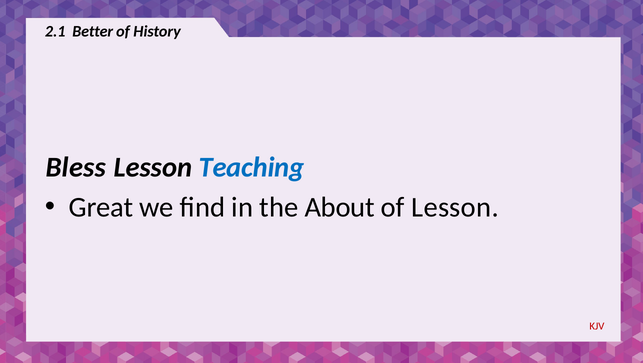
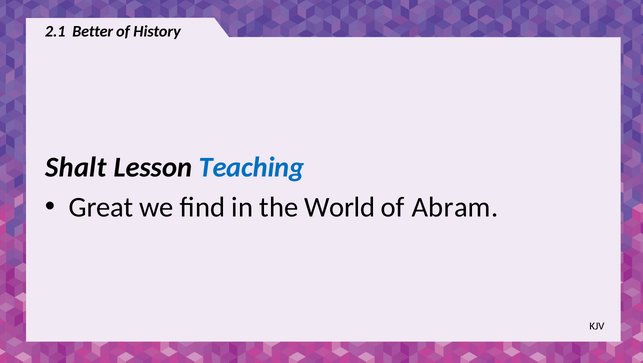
Bless: Bless -> Shalt (76, 167)
About: About -> World (340, 207)
of Lesson: Lesson -> Abram (455, 207)
KJV colour: red -> black (597, 326)
